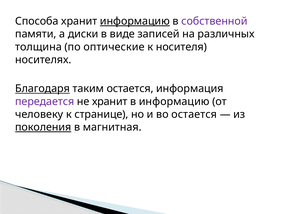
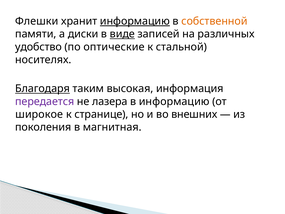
Способа: Способа -> Флешки (37, 21)
собственной colour: purple -> orange (214, 21)
виде underline: none -> present (122, 34)
толщина: толщина -> удобство (39, 47)
носителя: носителя -> стальной (181, 47)
таким остается: остается -> высокая (130, 89)
не хранит: хранит -> лазера (110, 101)
человеку: человеку -> широкое (39, 114)
во остается: остается -> внешних (194, 114)
поколения underline: present -> none (43, 127)
